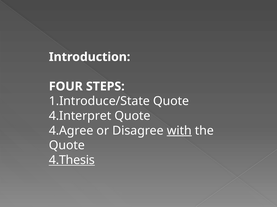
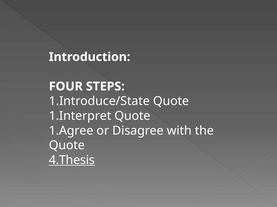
4.Interpret: 4.Interpret -> 1.Interpret (80, 116)
4.Agree: 4.Agree -> 1.Agree (71, 131)
with underline: present -> none (179, 131)
